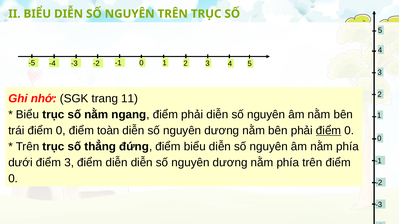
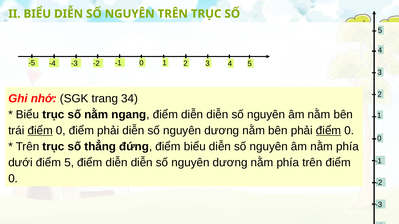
11: 11 -> 34 (130, 99)
ngang điểm phải: phải -> diễn (192, 115)
điểm underline: none -> present (40, 131)
điểm toàn: toàn -> phải (108, 131)
điểm 3: 3 -> 5 (69, 163)
